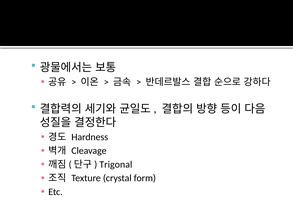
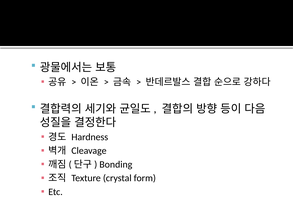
Trigonal: Trigonal -> Bonding (116, 164)
